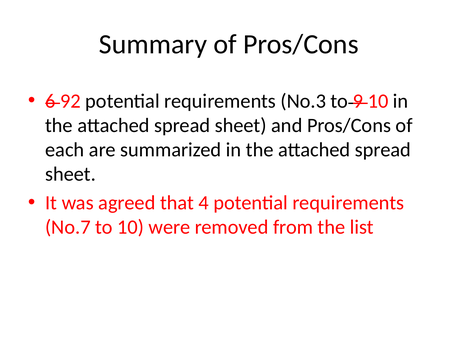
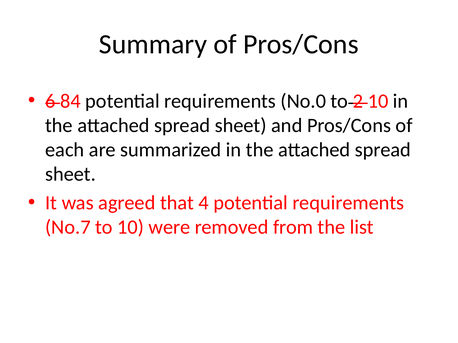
92: 92 -> 84 (70, 101)
No.3: No.3 -> No.0 (303, 101)
9: 9 -> 2 (358, 101)
